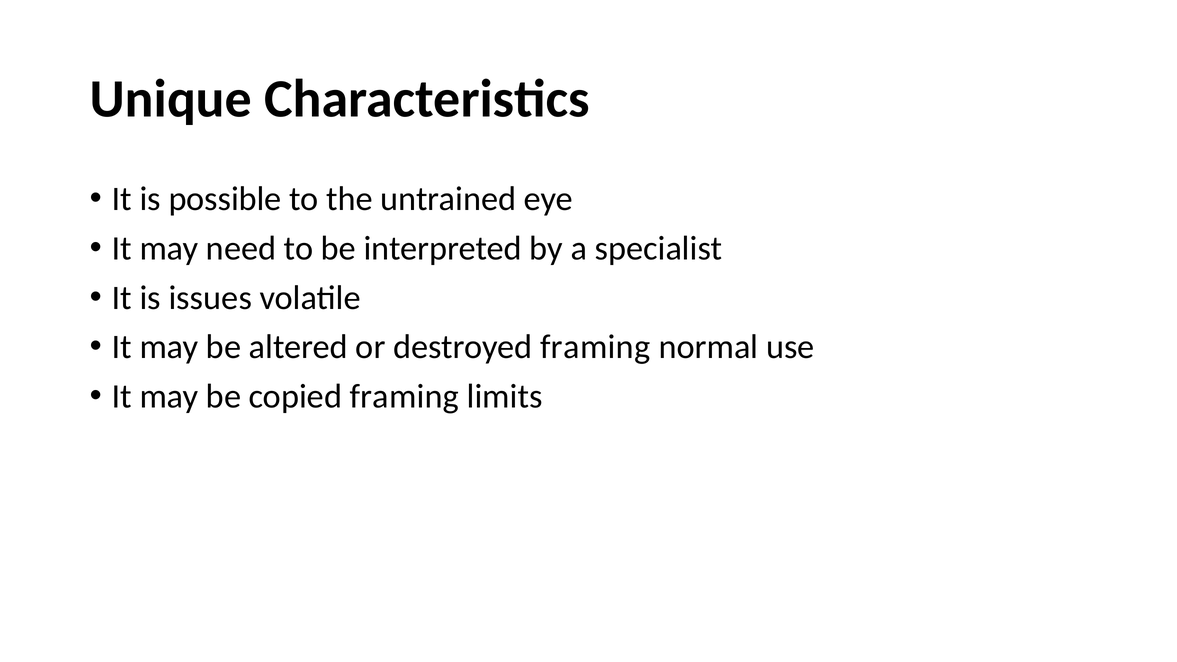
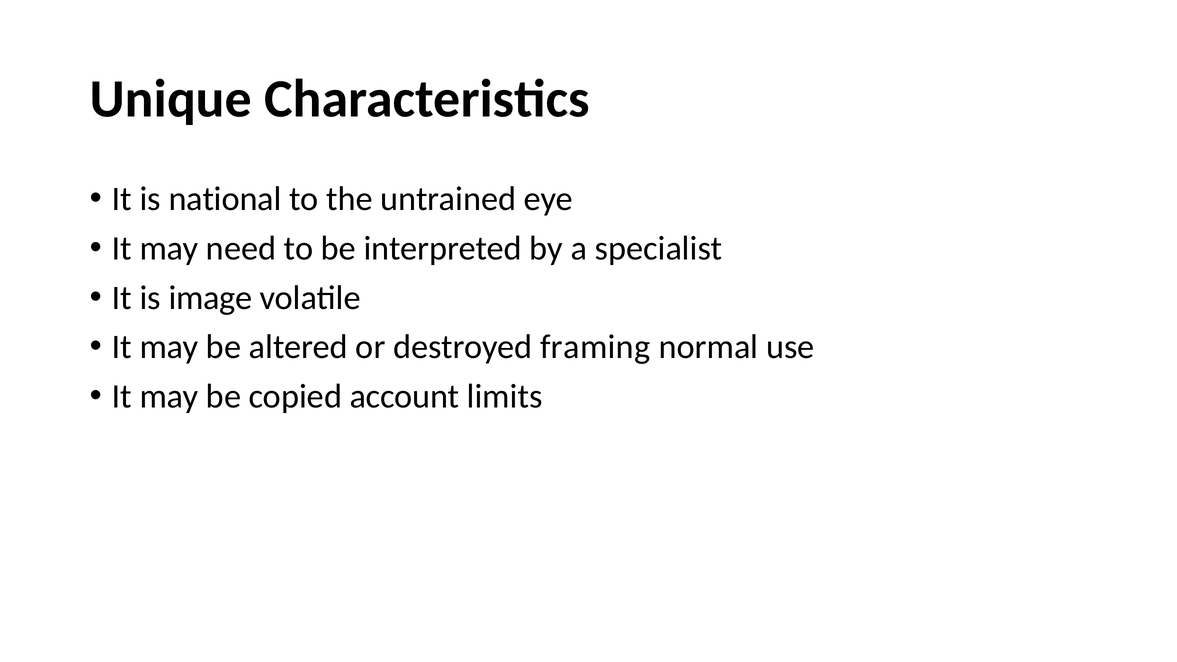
possible: possible -> national (225, 199)
issues: issues -> image (210, 298)
copied framing: framing -> account (405, 396)
